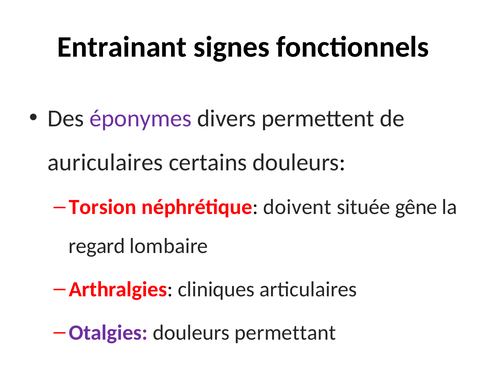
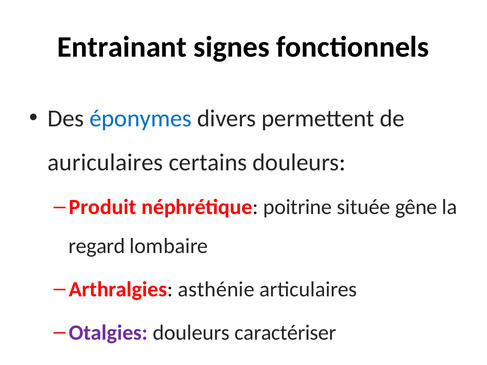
éponymes colour: purple -> blue (141, 119)
Torsion: Torsion -> Produit (103, 207)
doivent: doivent -> poitrine (298, 207)
cliniques: cliniques -> asthénie (216, 290)
permettant: permettant -> caractériser (285, 333)
